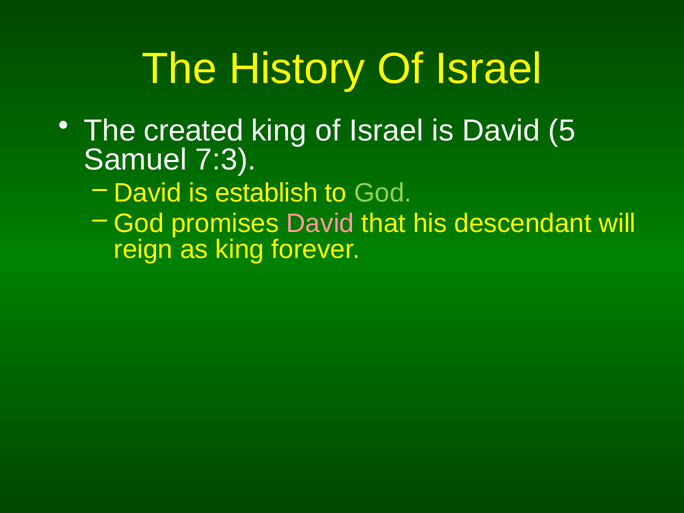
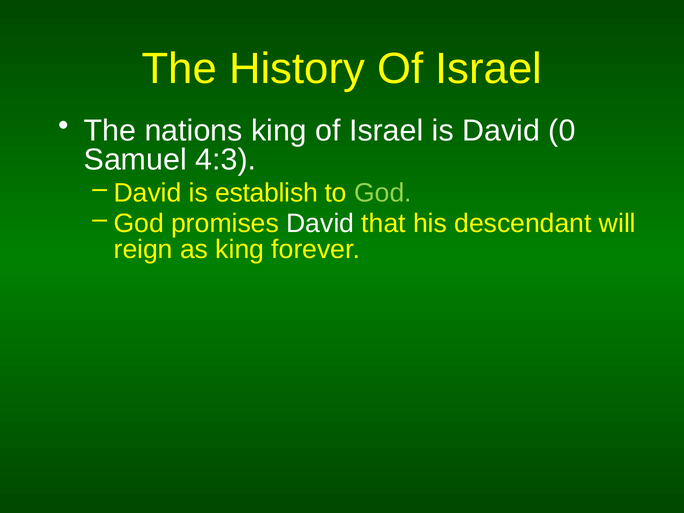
created: created -> nations (194, 131)
5: 5 -> 0 (562, 131)
7:3: 7:3 -> 4:3 (226, 160)
David colour: pink -> white (320, 224)
